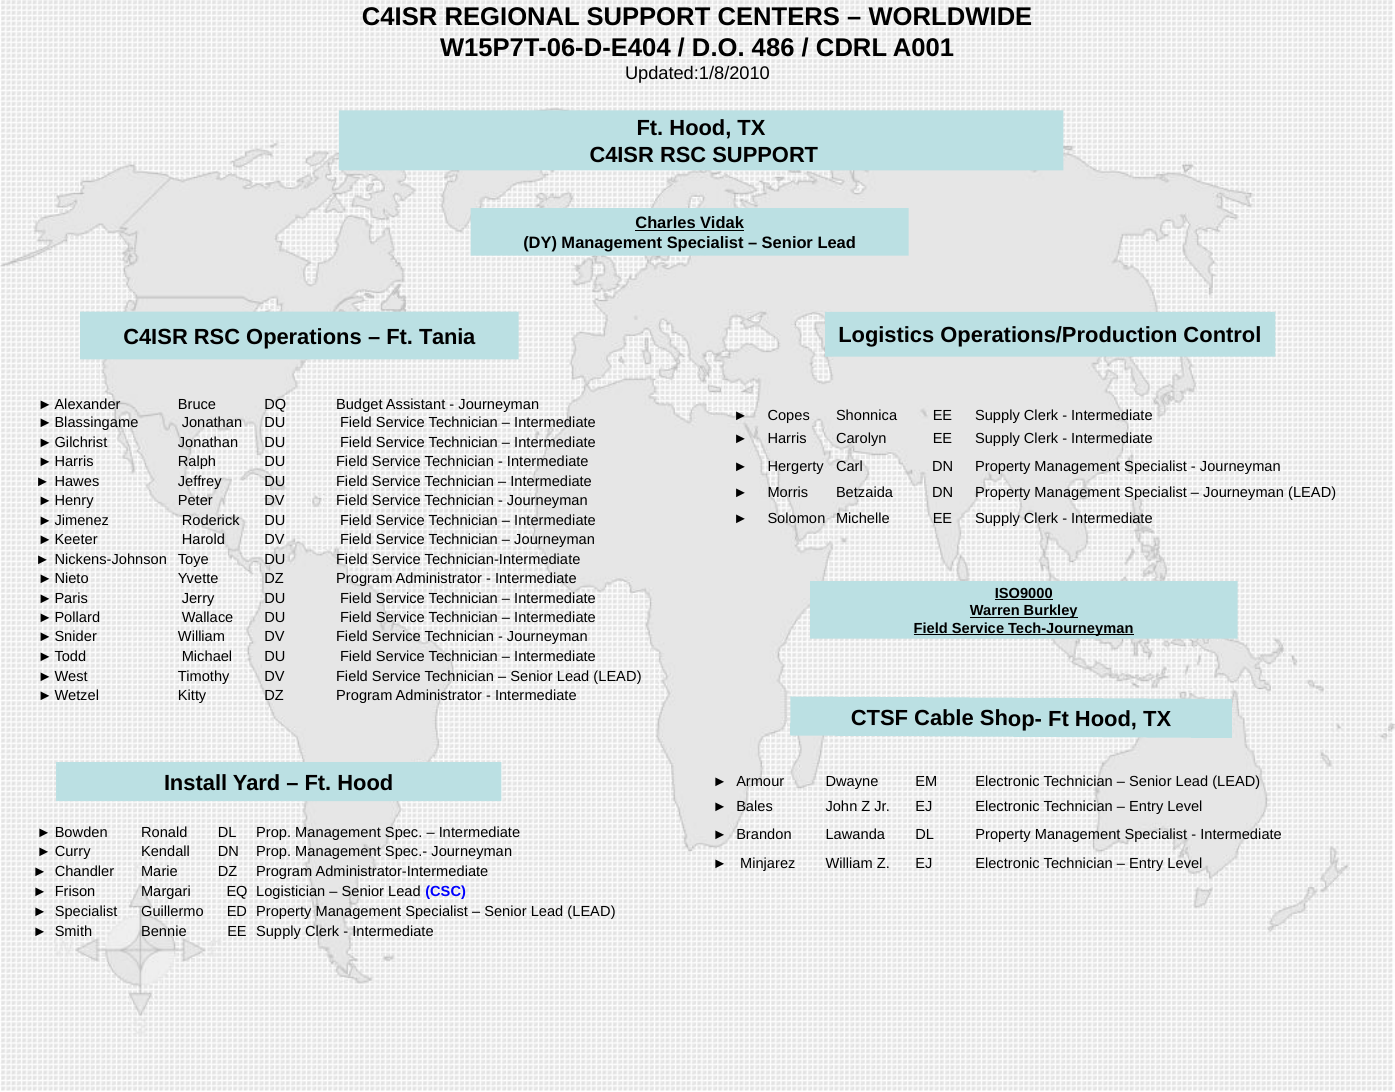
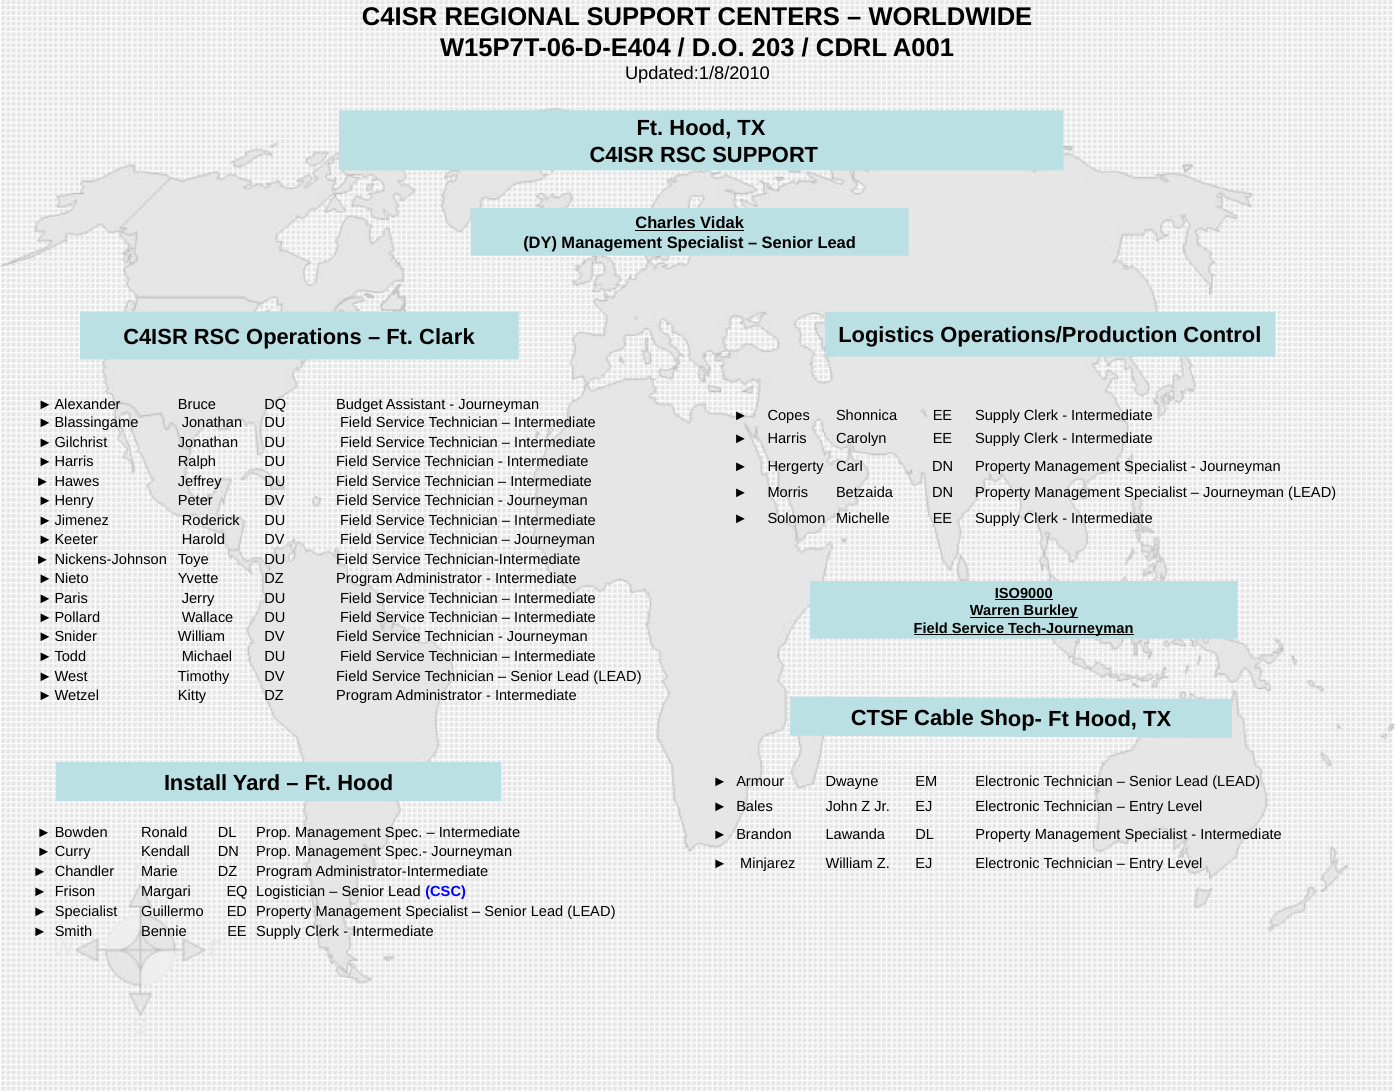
486: 486 -> 203 (773, 48)
Tania: Tania -> Clark (447, 337)
